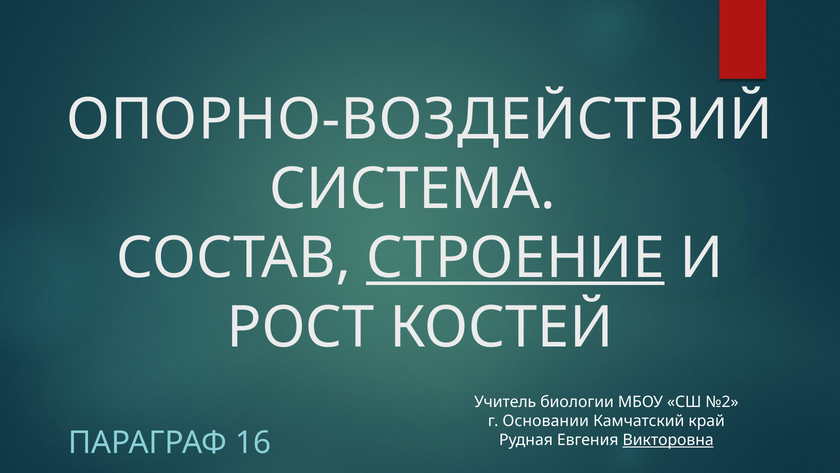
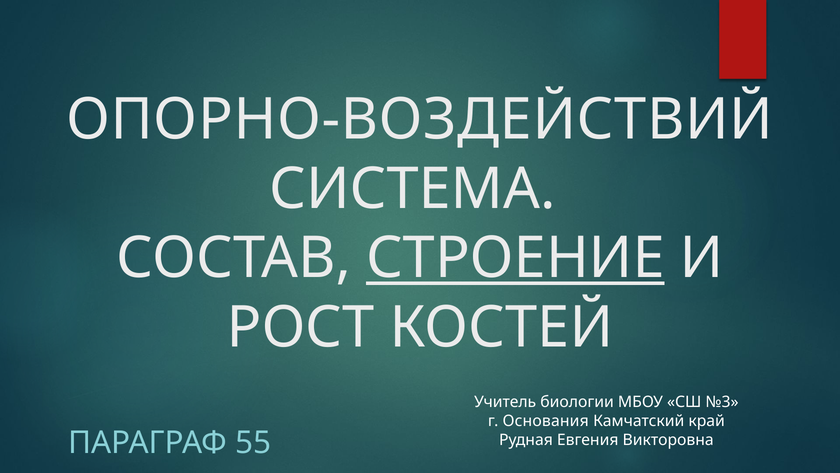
№2: №2 -> №3 (722, 402)
Основании: Основании -> Основания (546, 421)
16: 16 -> 55 (253, 442)
Викторовна underline: present -> none (668, 440)
